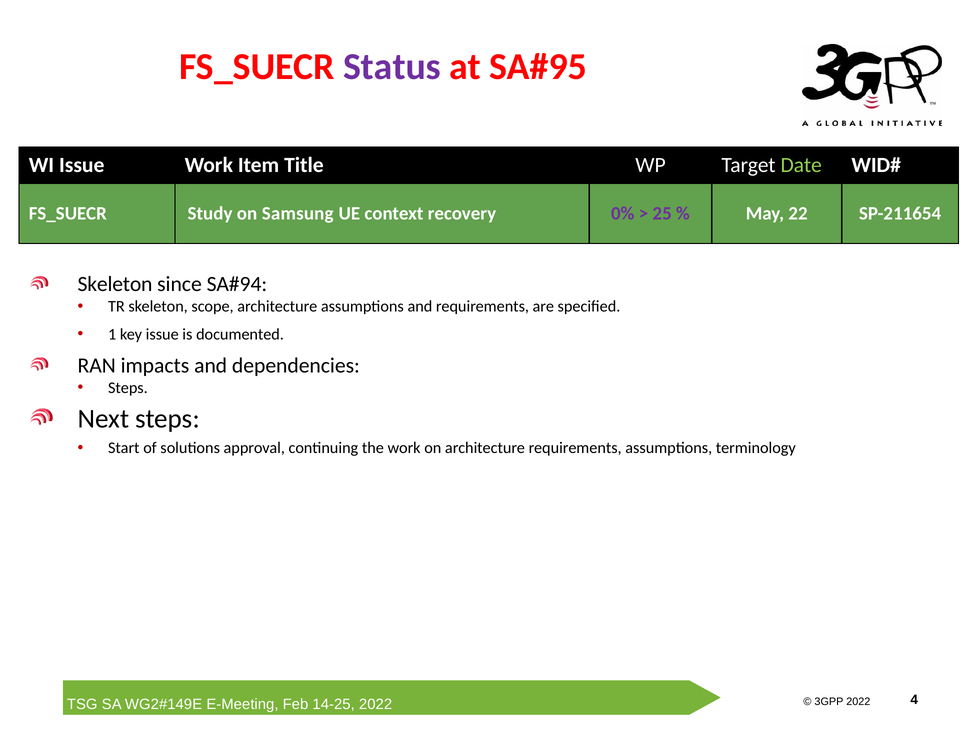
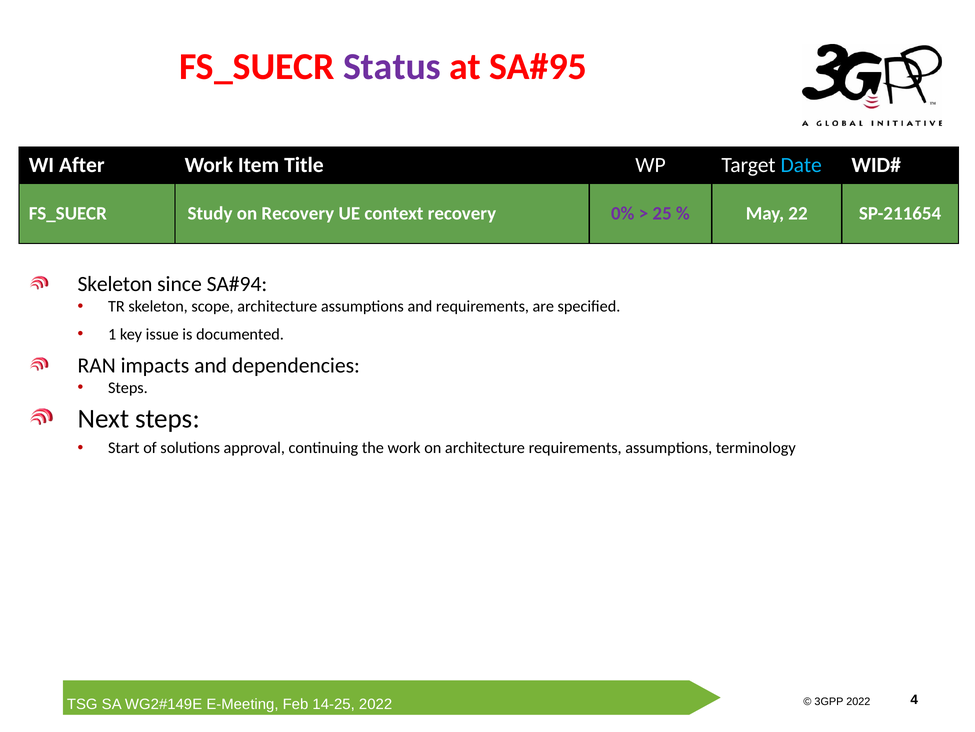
WI Issue: Issue -> After (82, 165)
Date colour: light green -> light blue (801, 165)
on Samsung: Samsung -> Recovery (298, 213)
